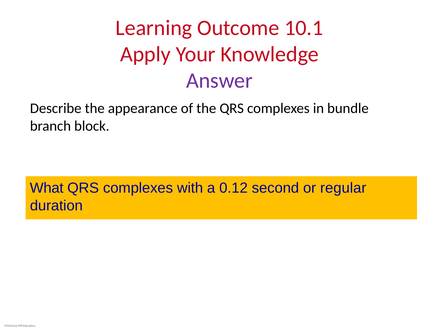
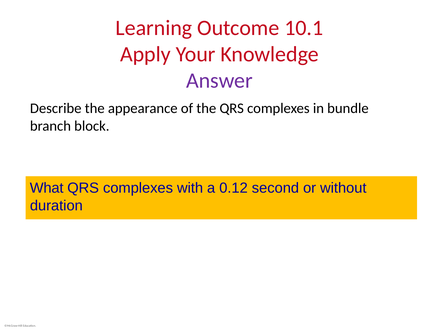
regular: regular -> without (343, 188)
